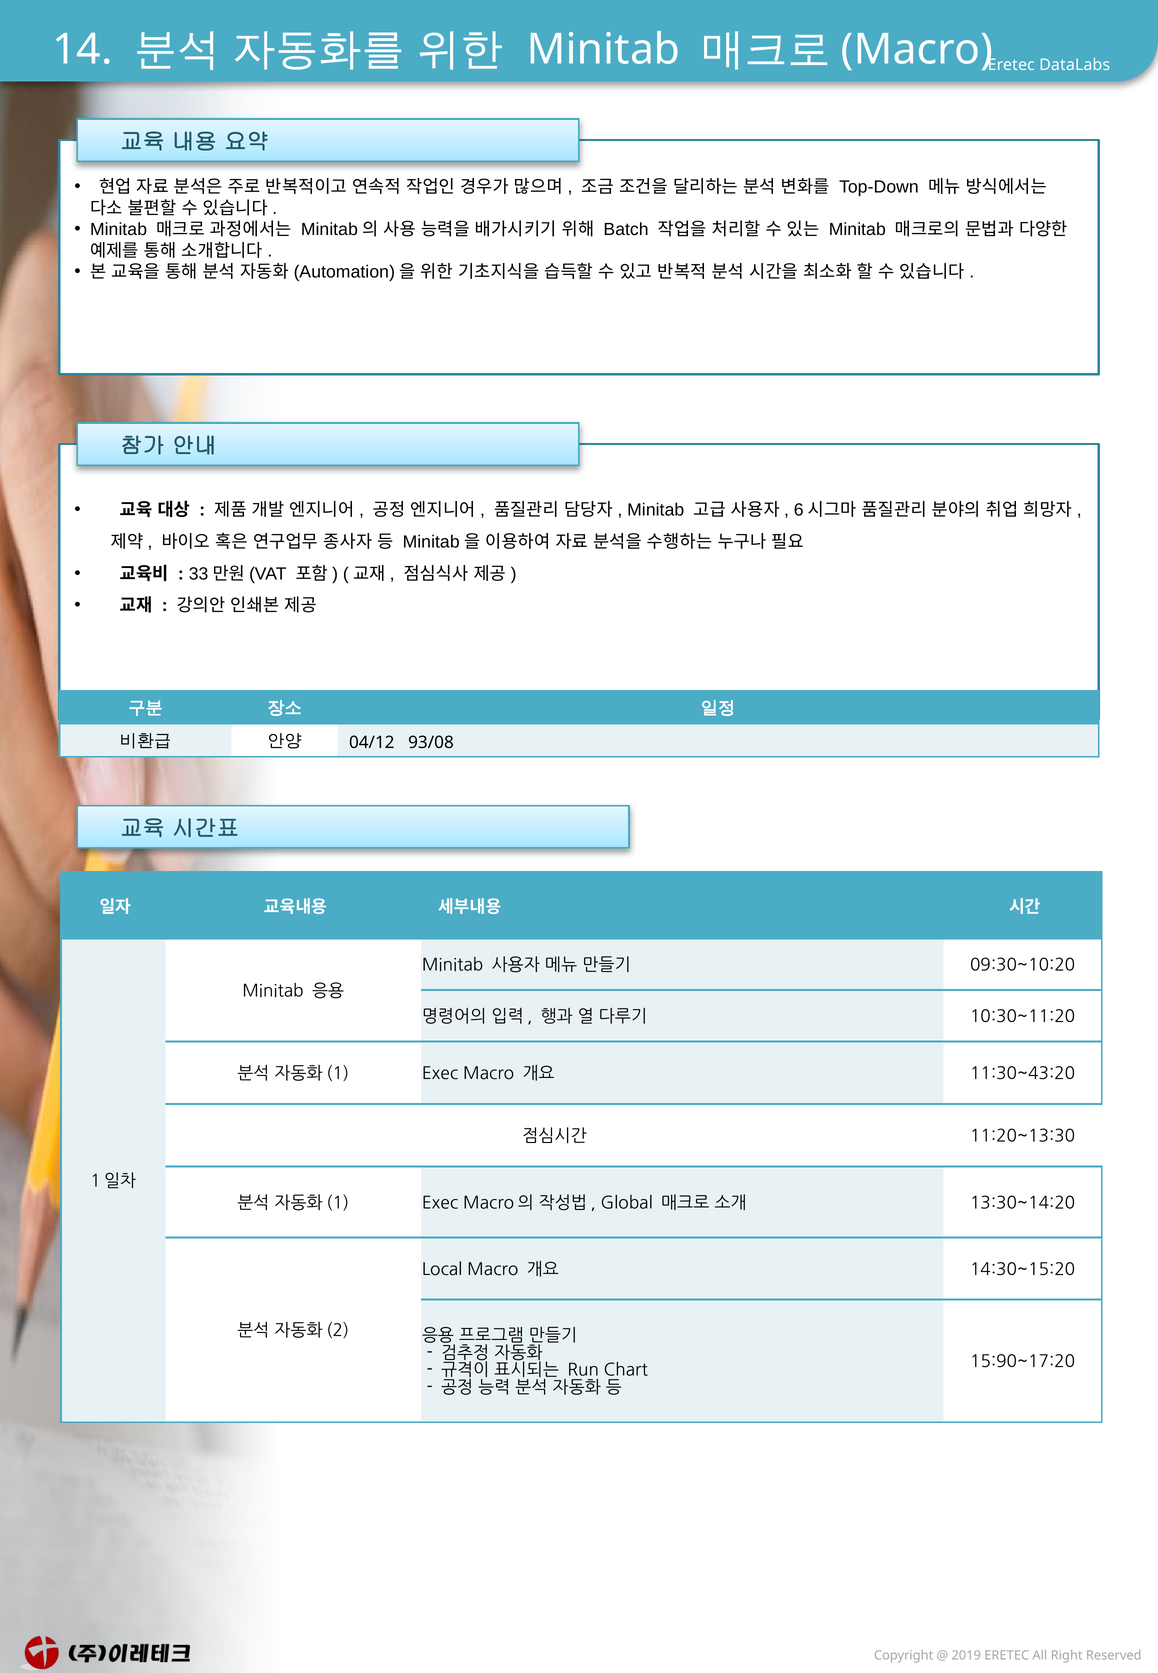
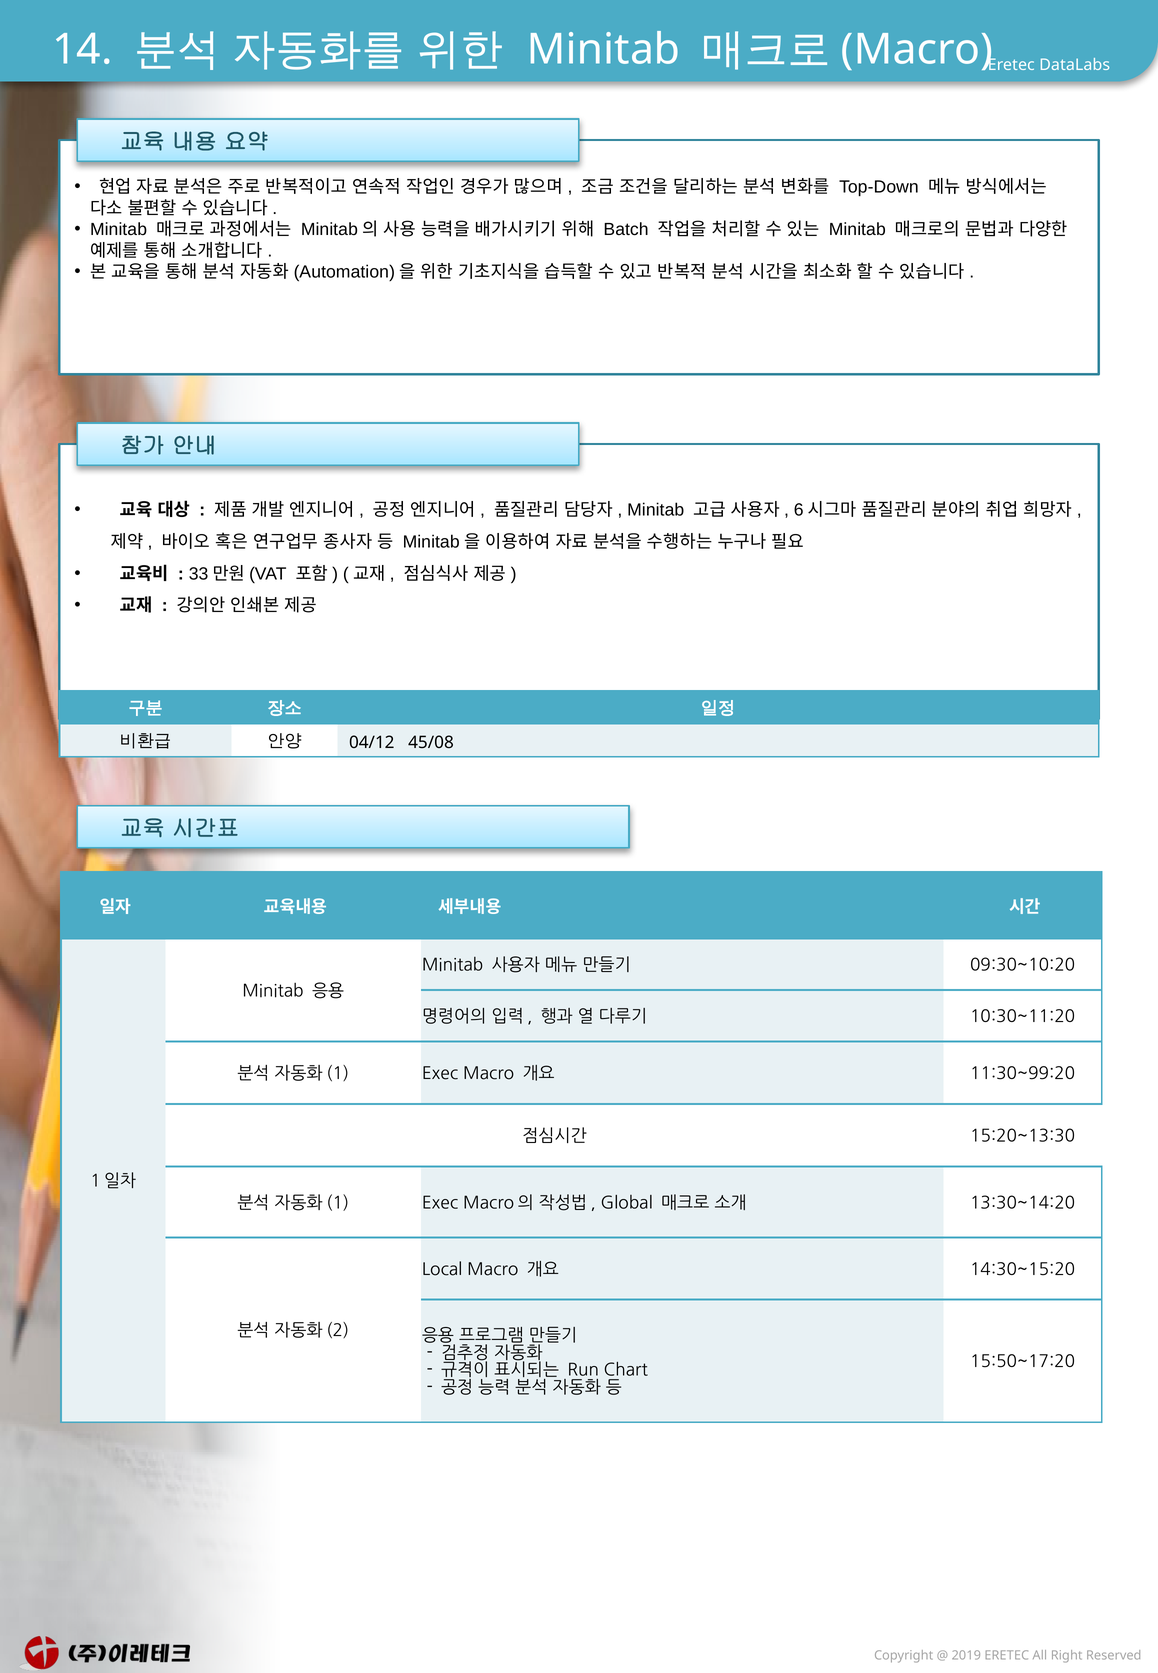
93/08: 93/08 -> 45/08 (431, 742)
11:30~43:20: 11:30~43:20 -> 11:30~99:20 (1023, 1073)
11:20~13:30: 11:20~13:30 -> 15:20~13:30 (1023, 1136)
15:90~17:20: 15:90~17:20 -> 15:50~17:20 (1023, 1361)
